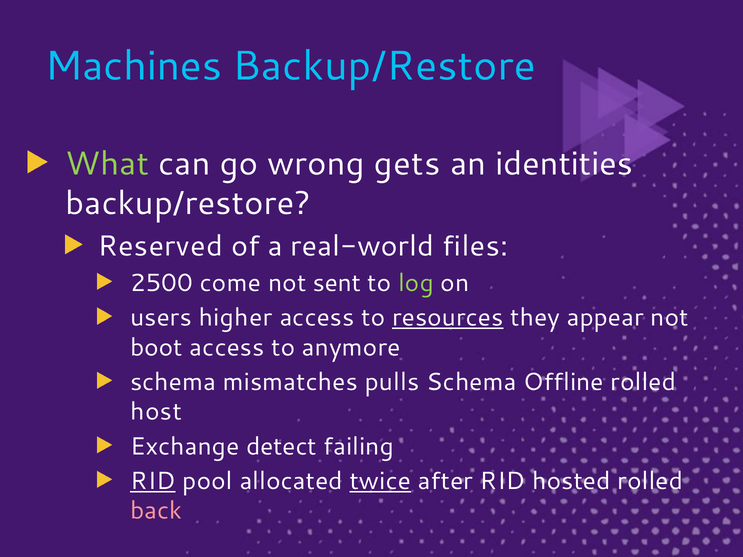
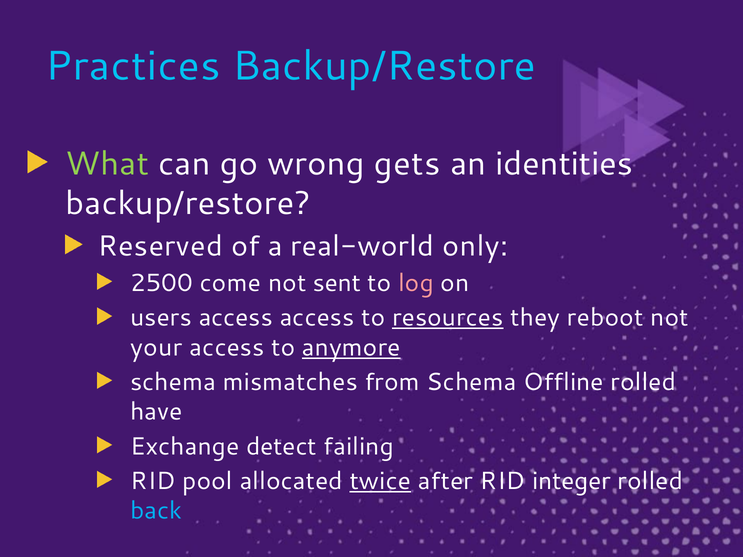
Machines: Machines -> Practices (133, 66)
files: files -> only (475, 246)
log colour: light green -> pink (416, 283)
users higher: higher -> access (236, 318)
appear: appear -> reboot (605, 318)
boot: boot -> your (156, 348)
anymore underline: none -> present (351, 348)
pulls: pulls -> from (392, 382)
host: host -> have (156, 412)
RID underline: present -> none (153, 481)
hosted: hosted -> integer (572, 481)
back colour: pink -> light blue (156, 511)
